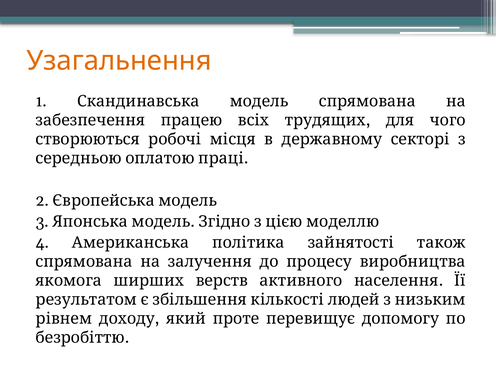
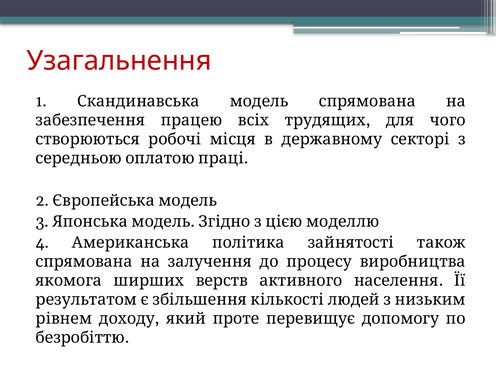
Узагальнення colour: orange -> red (119, 61)
